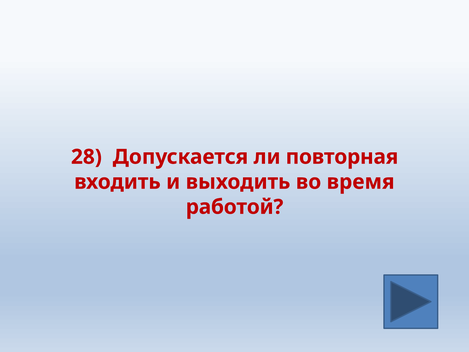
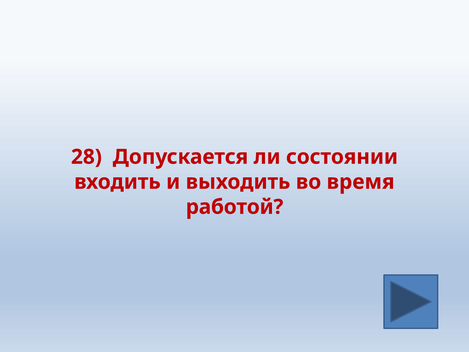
повторная: повторная -> состоянии (342, 157)
